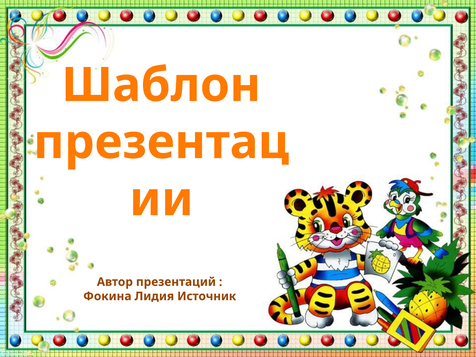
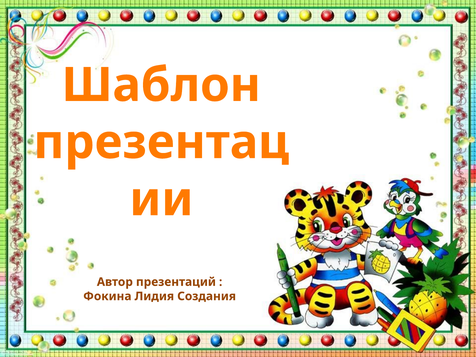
Источник: Источник -> Создания (207, 296)
